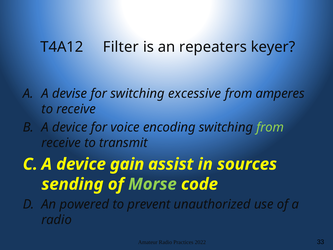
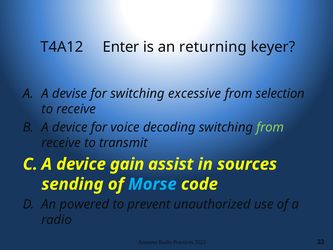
Filter: Filter -> Enter (121, 47)
repeaters: repeaters -> returning (213, 47)
amperes: amperes -> selection (280, 94)
encoding: encoding -> decoding (169, 127)
Morse colour: light green -> light blue (152, 184)
